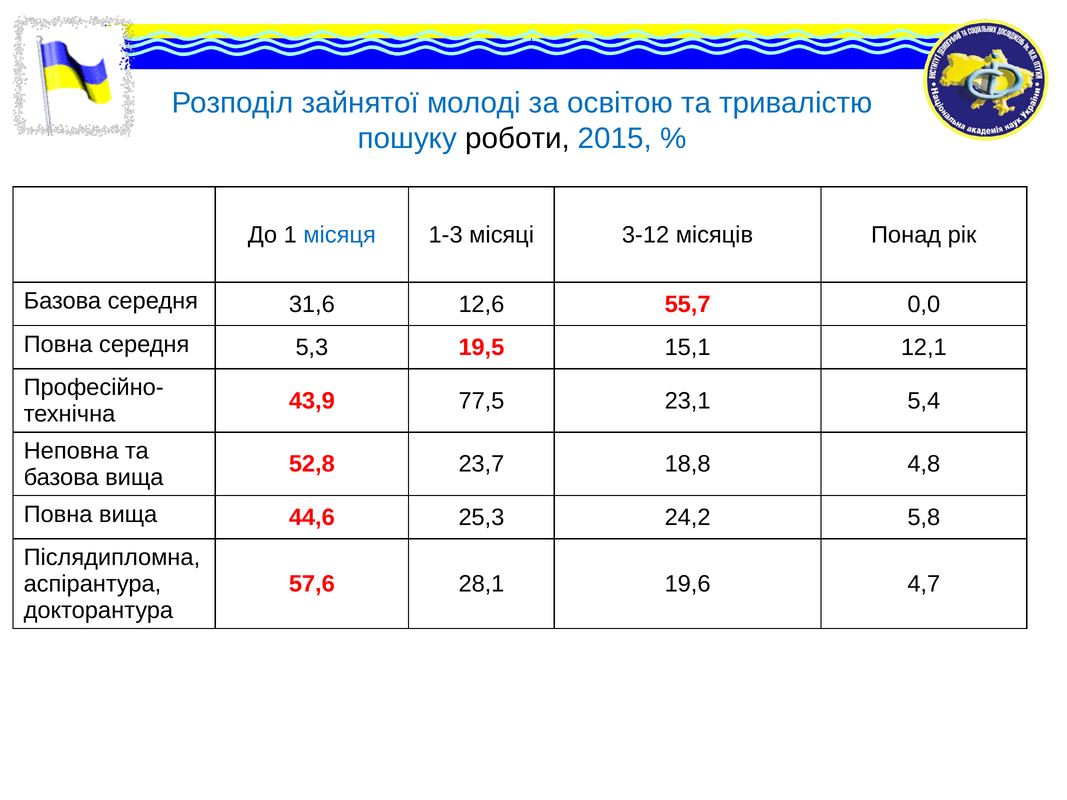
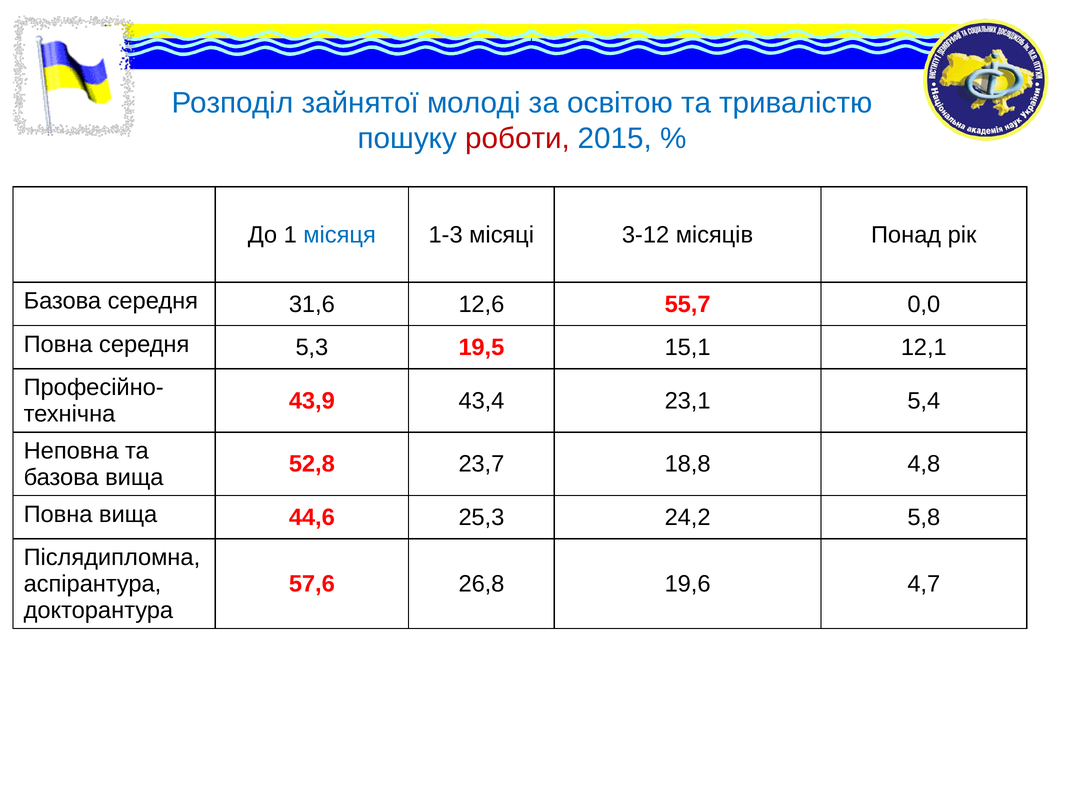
роботи colour: black -> red (518, 138)
77,5: 77,5 -> 43,4 (481, 401)
28,1: 28,1 -> 26,8 (481, 584)
